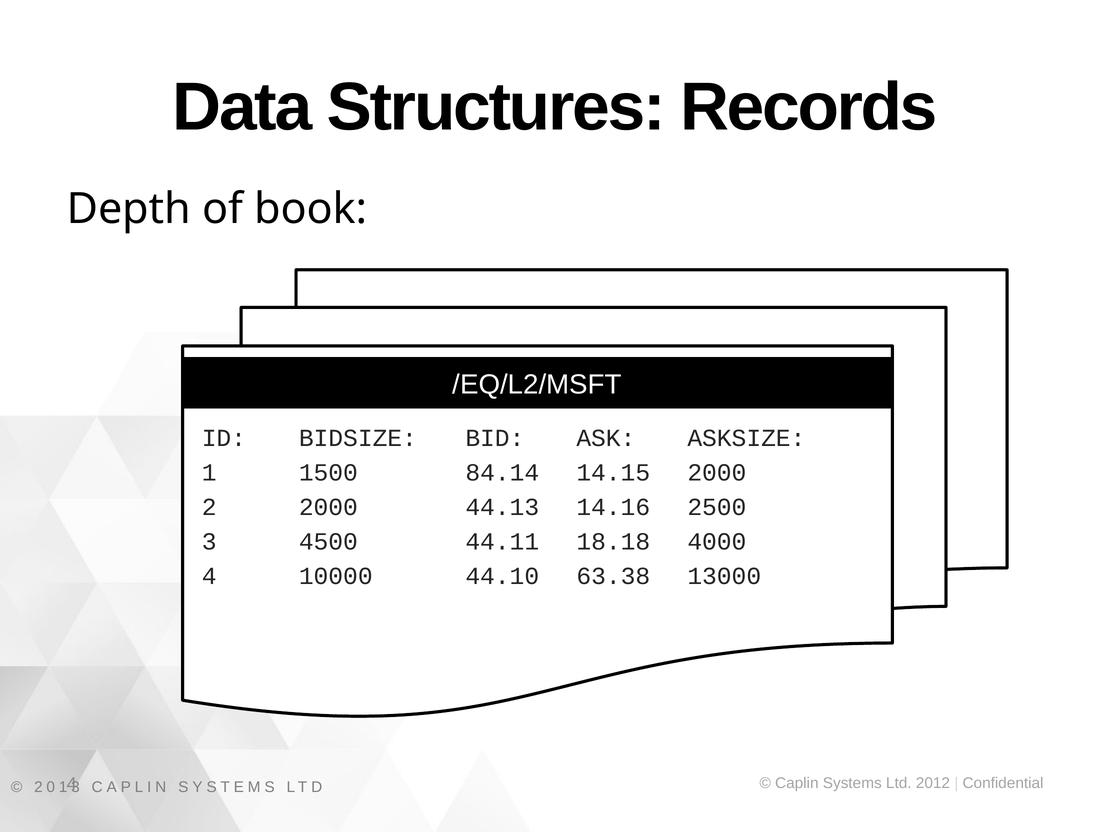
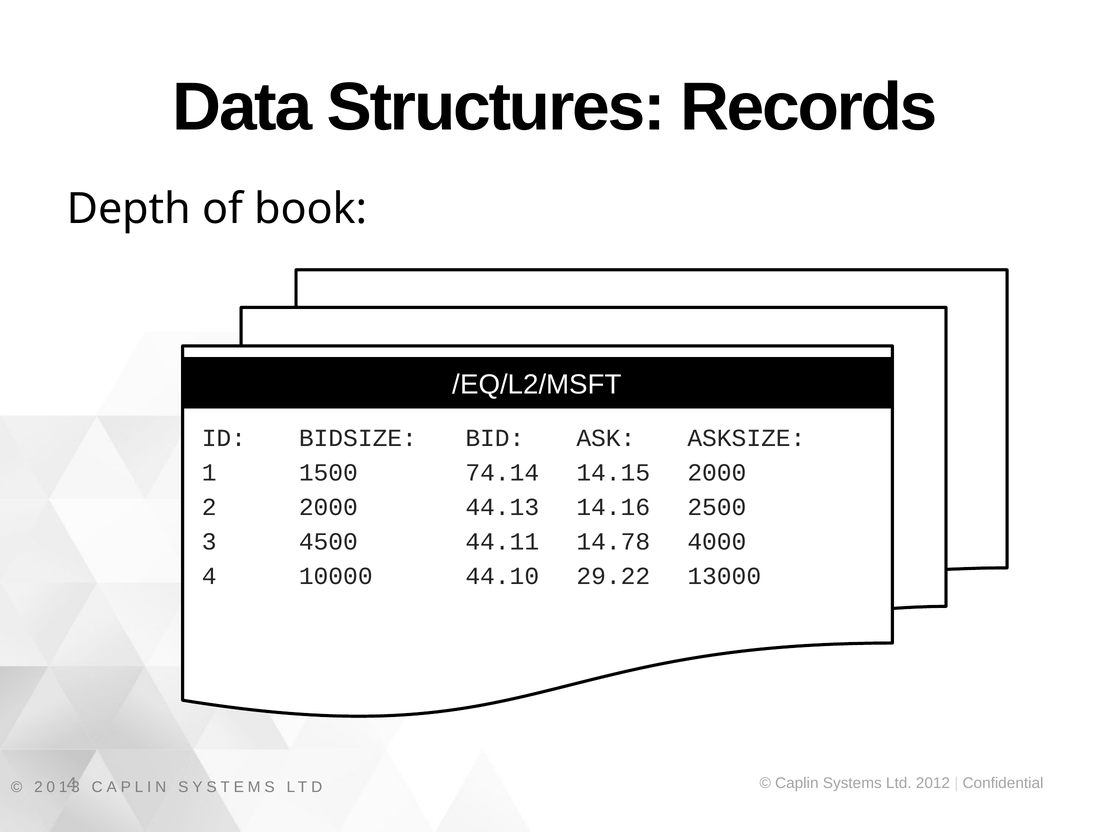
84.14: 84.14 -> 74.14 (502, 473)
18.18: 18.18 -> 14.78 (613, 542)
63.38: 63.38 -> 29.22 (613, 576)
